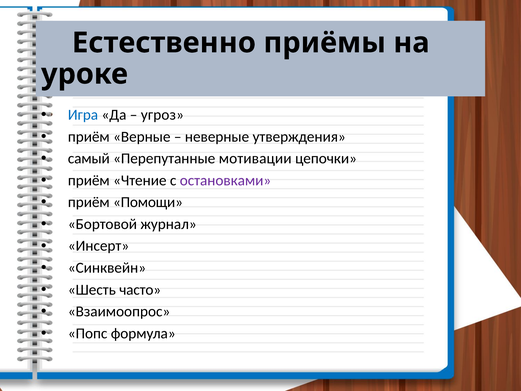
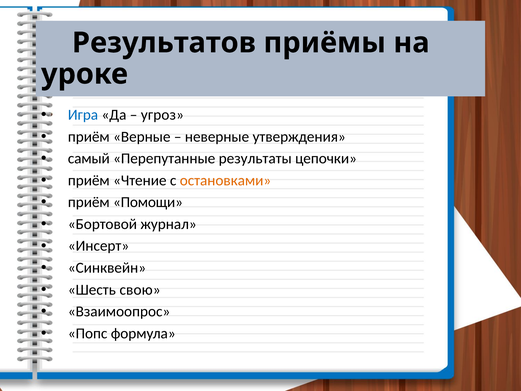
Естественно: Естественно -> Результатов (164, 43)
мотивации: мотивации -> результаты (255, 158)
остановками colour: purple -> orange (225, 180)
часто: часто -> свою (140, 289)
